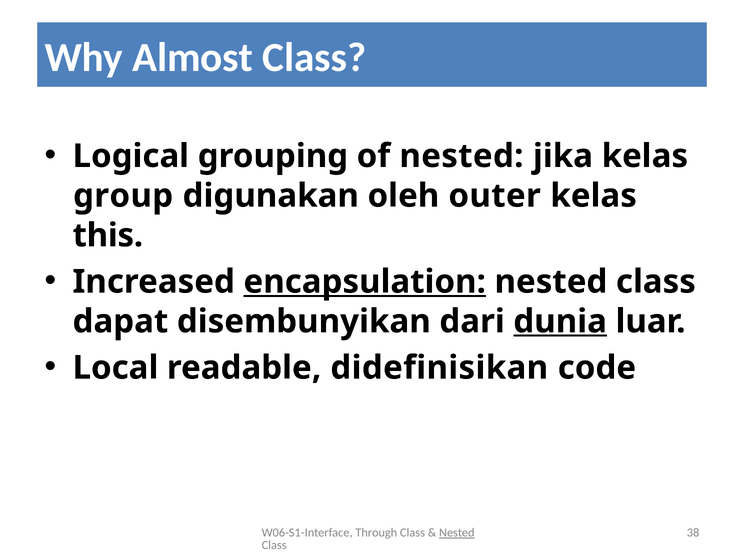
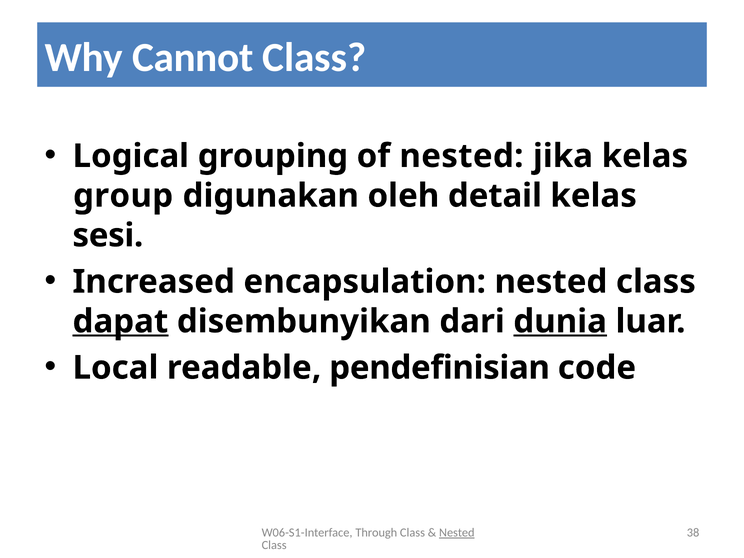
Almost: Almost -> Cannot (193, 57)
outer: outer -> detail (495, 196)
this: this -> sesi (108, 235)
encapsulation underline: present -> none (365, 282)
dapat underline: none -> present (120, 321)
didefinisikan: didefinisikan -> pendefinisian (440, 368)
